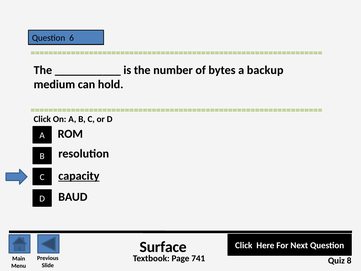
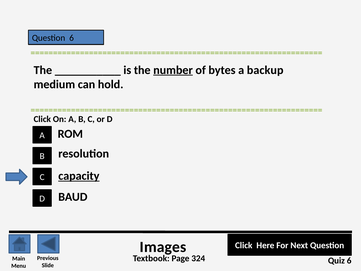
number underline: none -> present (173, 70)
Surface: Surface -> Images (163, 247)
741: 741 -> 324 (198, 258)
Quiz 8: 8 -> 6 (349, 261)
